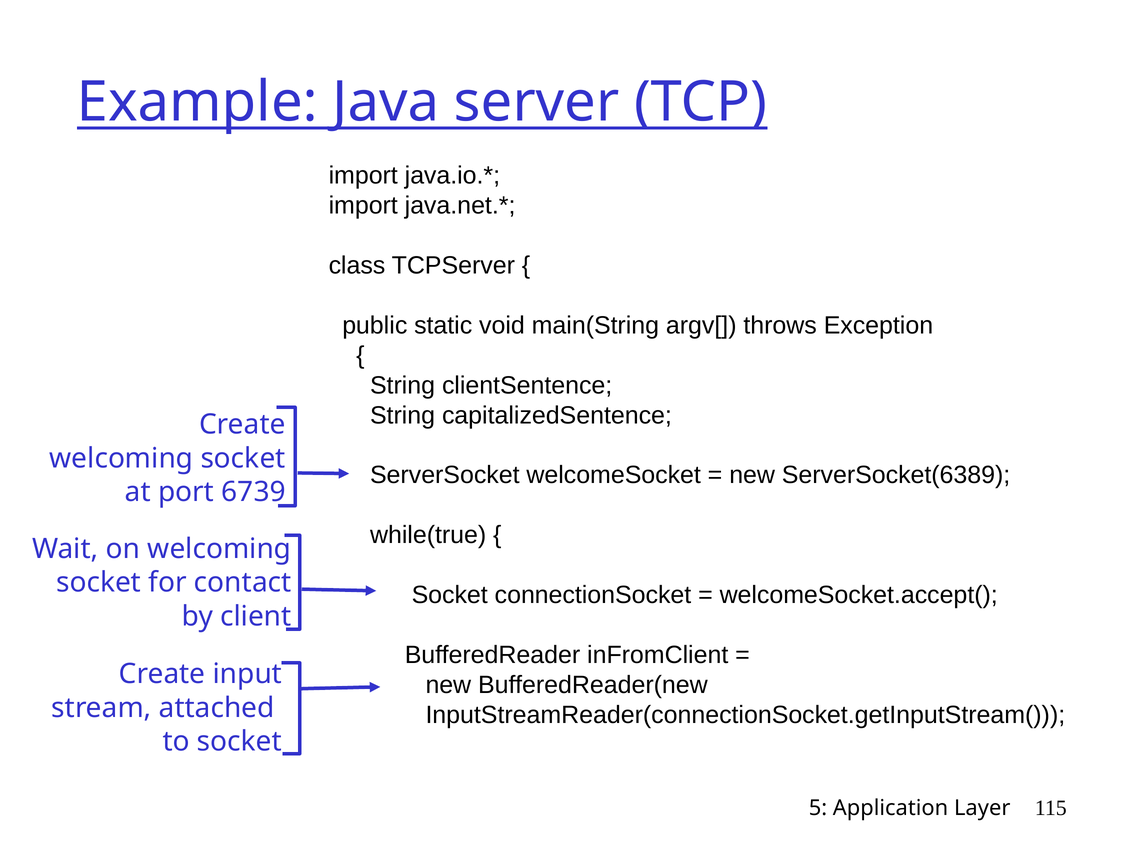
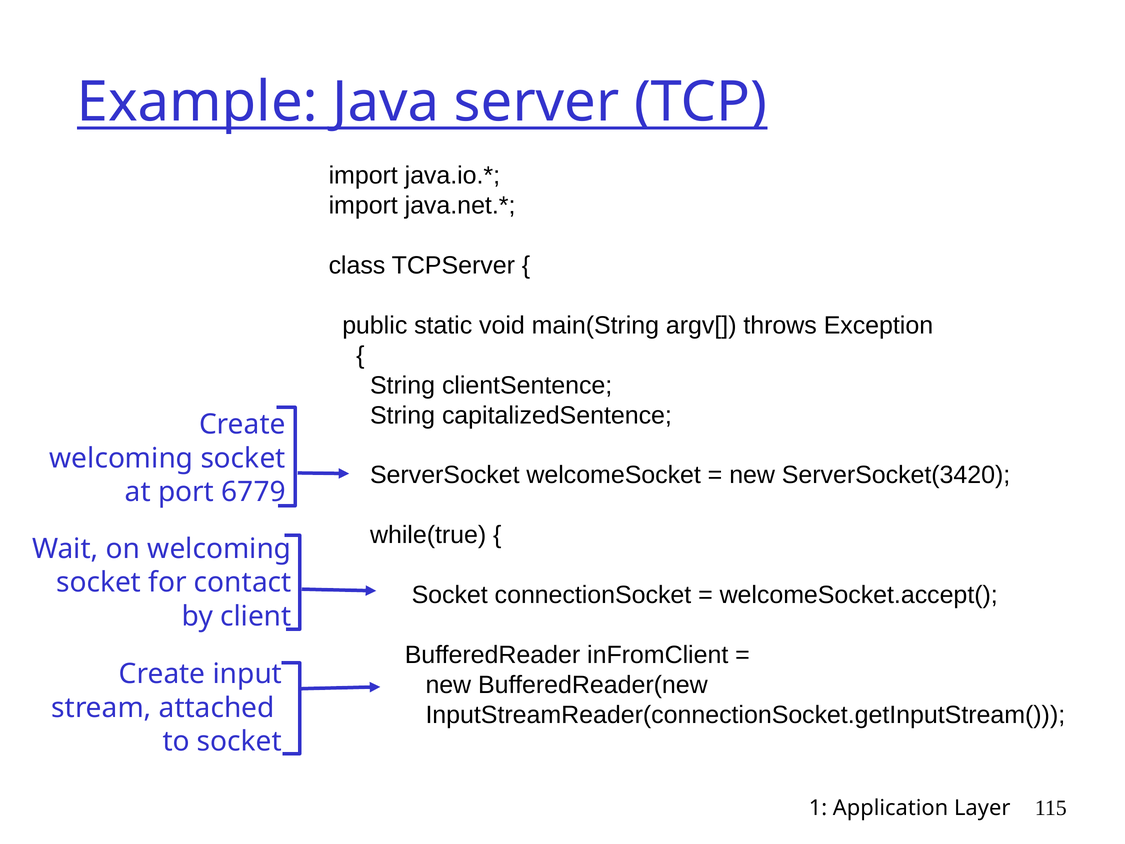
ServerSocket(6389: ServerSocket(6389 -> ServerSocket(3420 (896, 475)
6739: 6739 -> 6779 (254, 492)
5: 5 -> 1 (818, 808)
